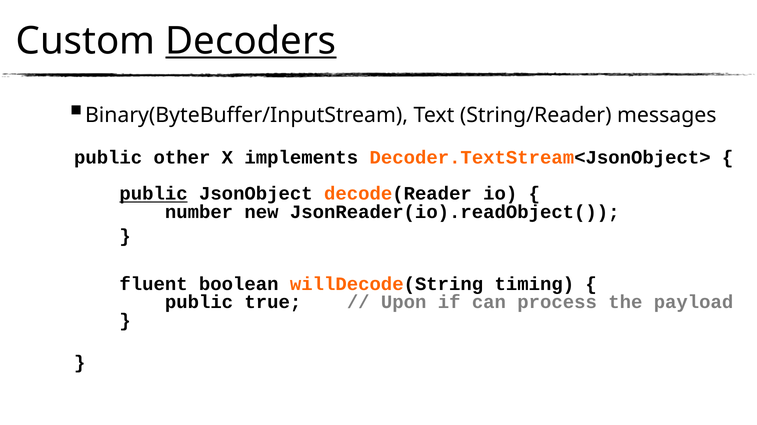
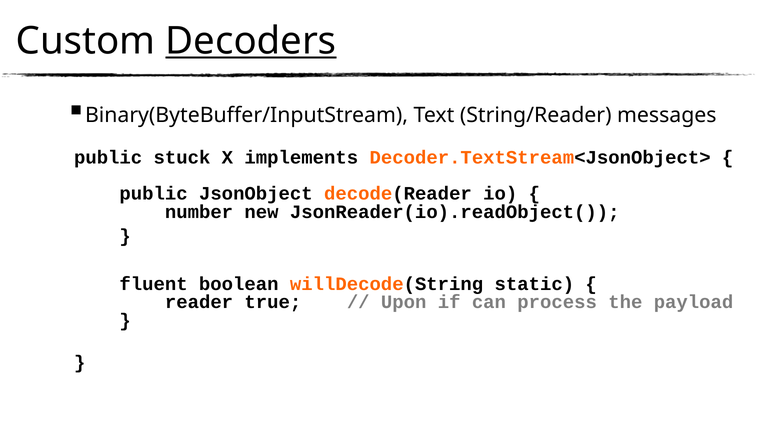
other: other -> stuck (182, 158)
public underline: present -> none (154, 194)
timing: timing -> static (534, 285)
public: public -> reader (199, 303)
